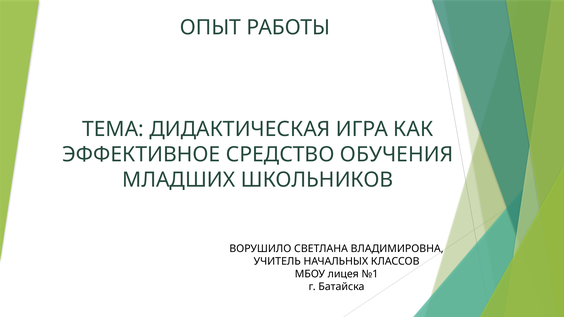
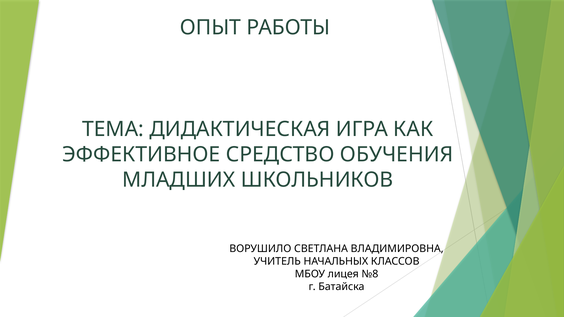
№1: №1 -> №8 (370, 274)
